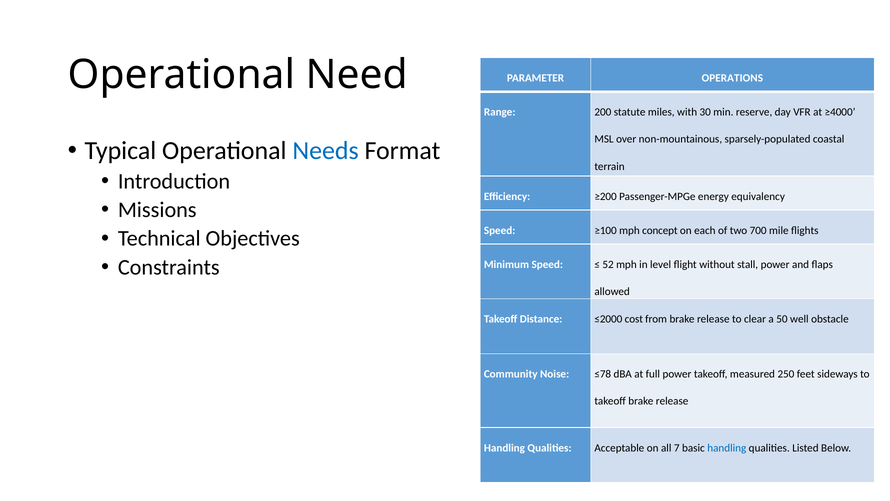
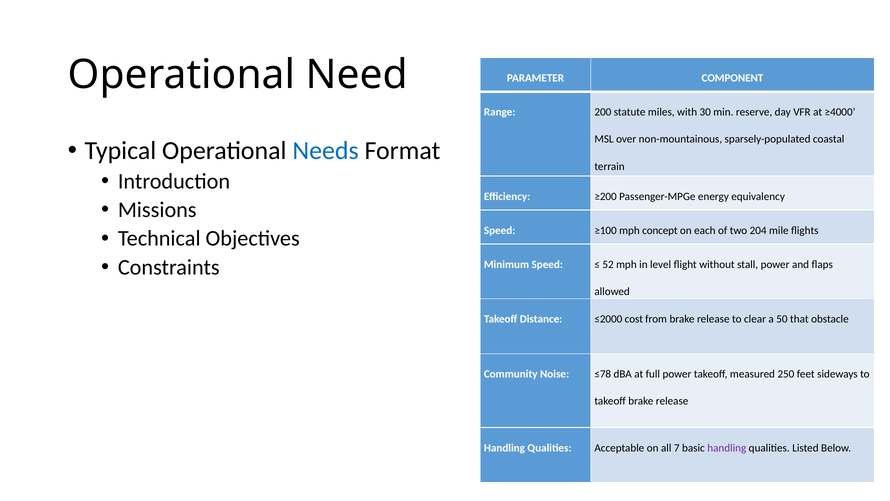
OPERATIONS: OPERATIONS -> COMPONENT (732, 78)
700: 700 -> 204 (758, 230)
well: well -> that (799, 319)
handling colour: blue -> purple (727, 448)
